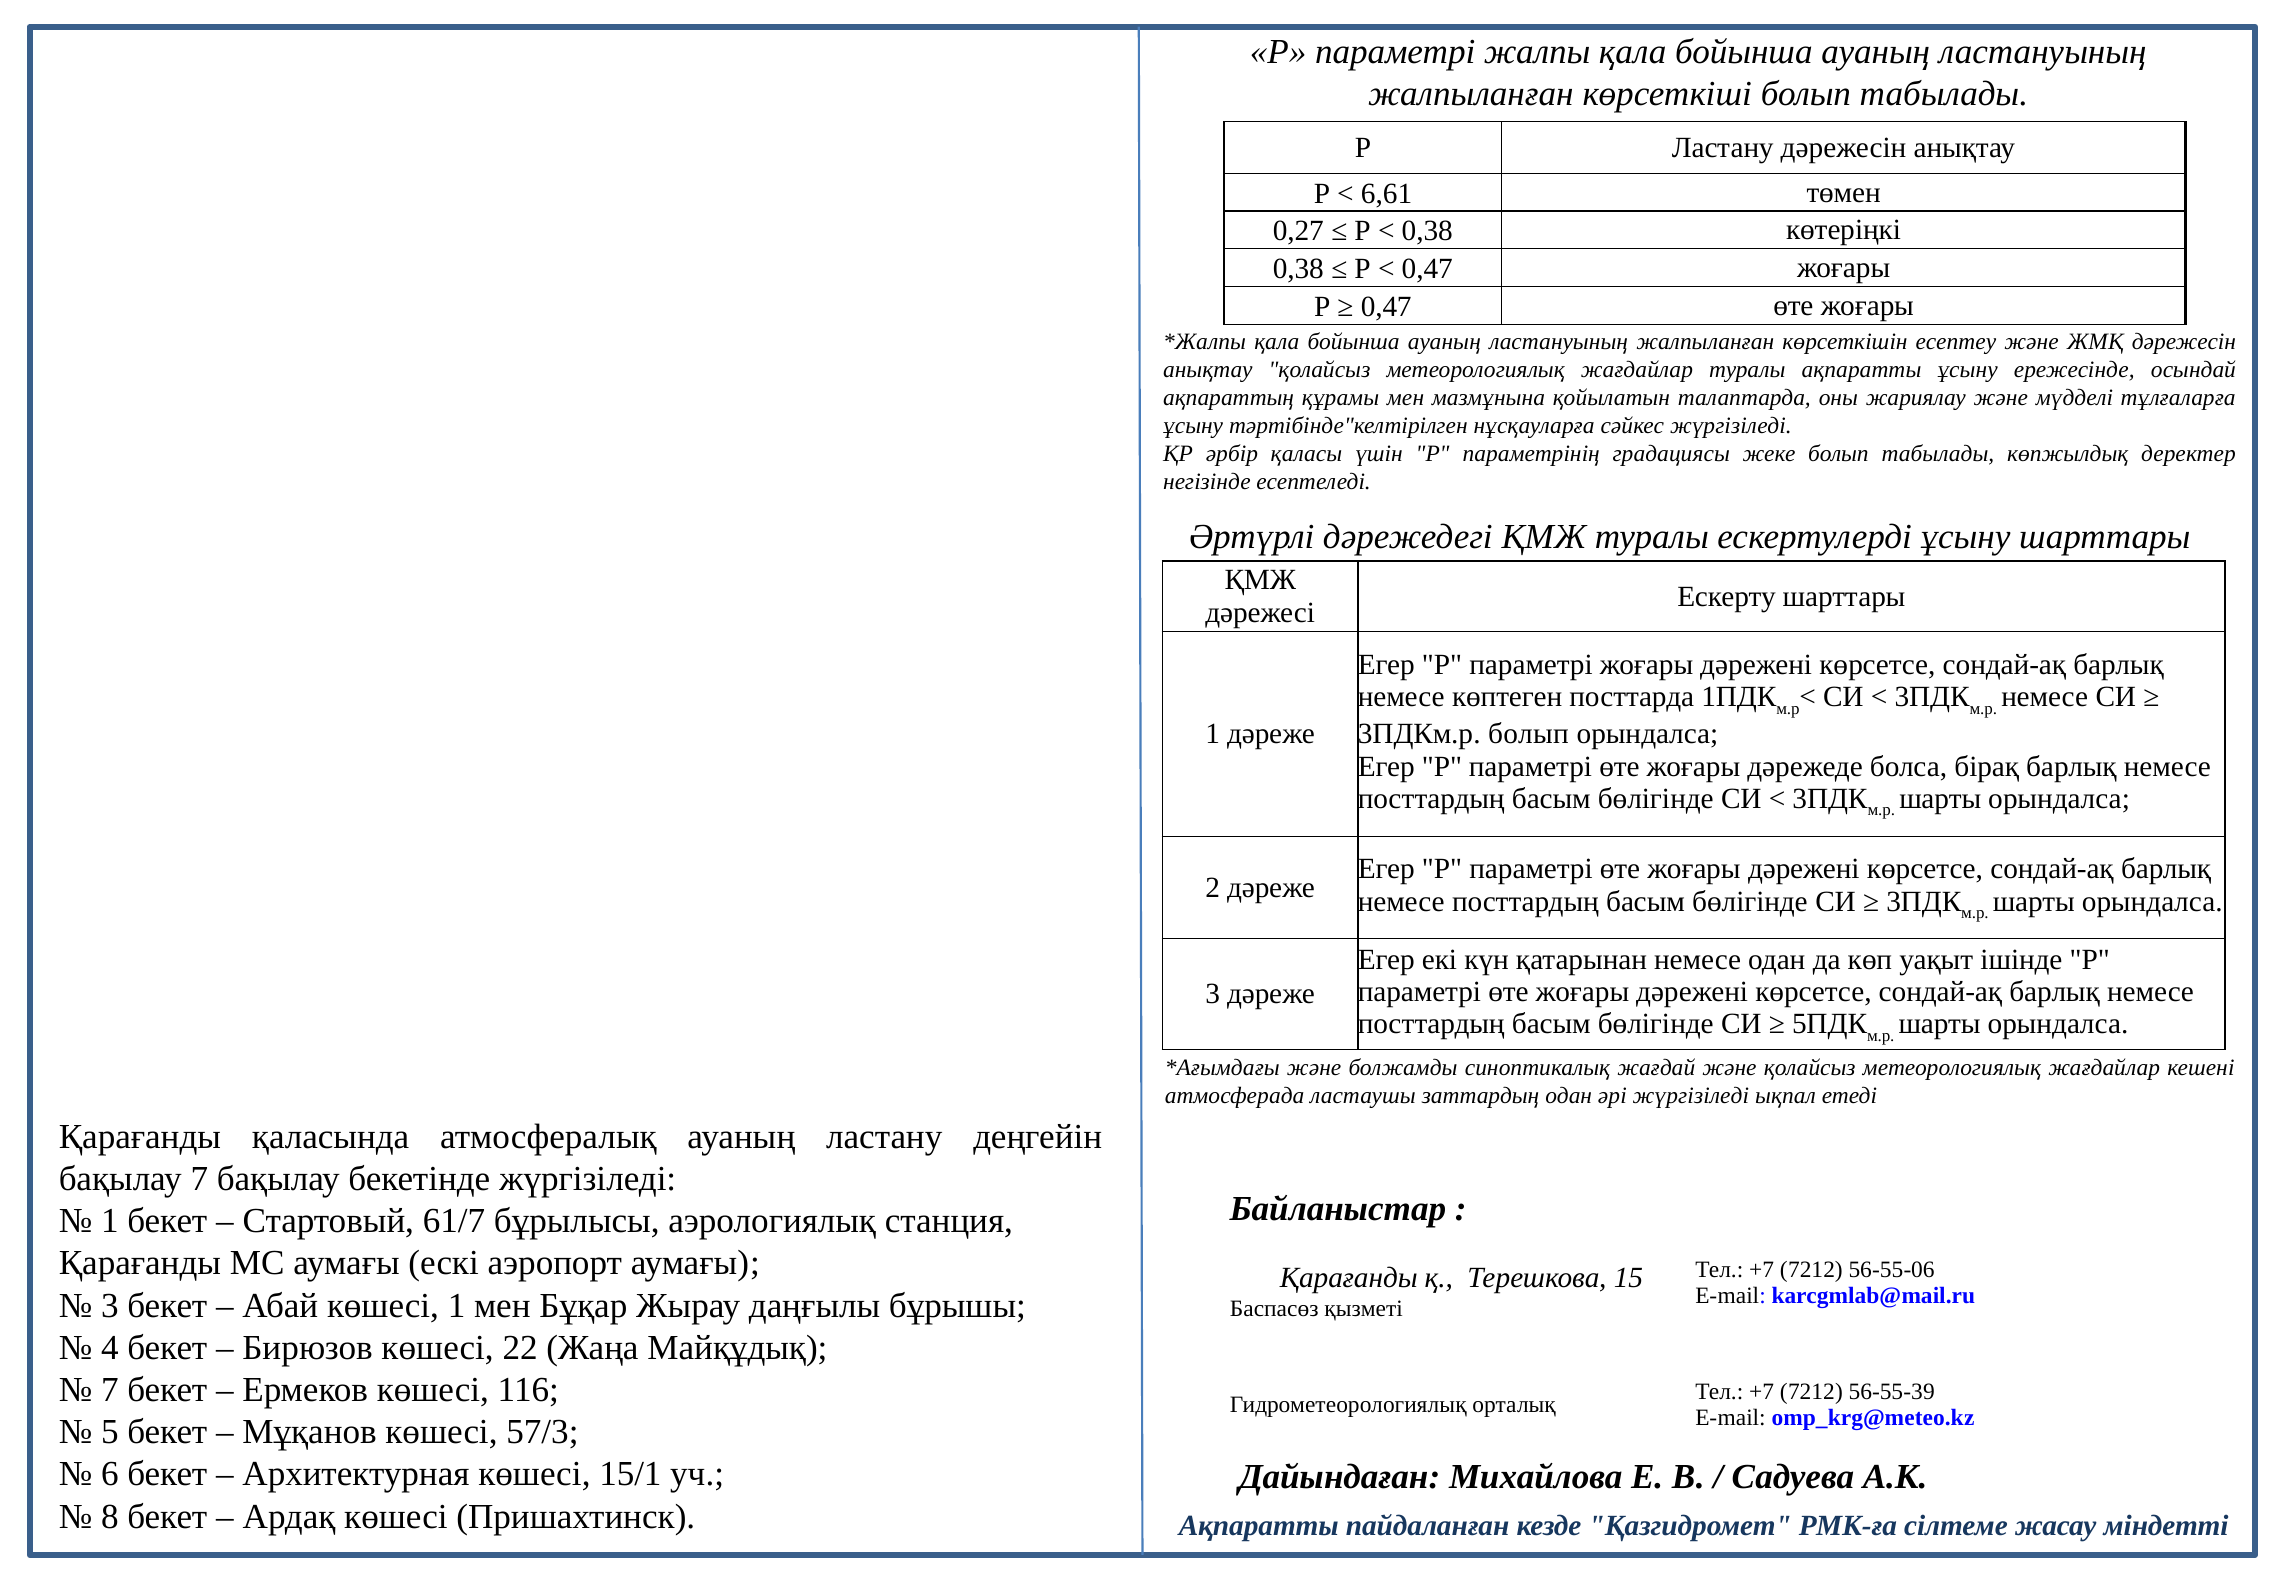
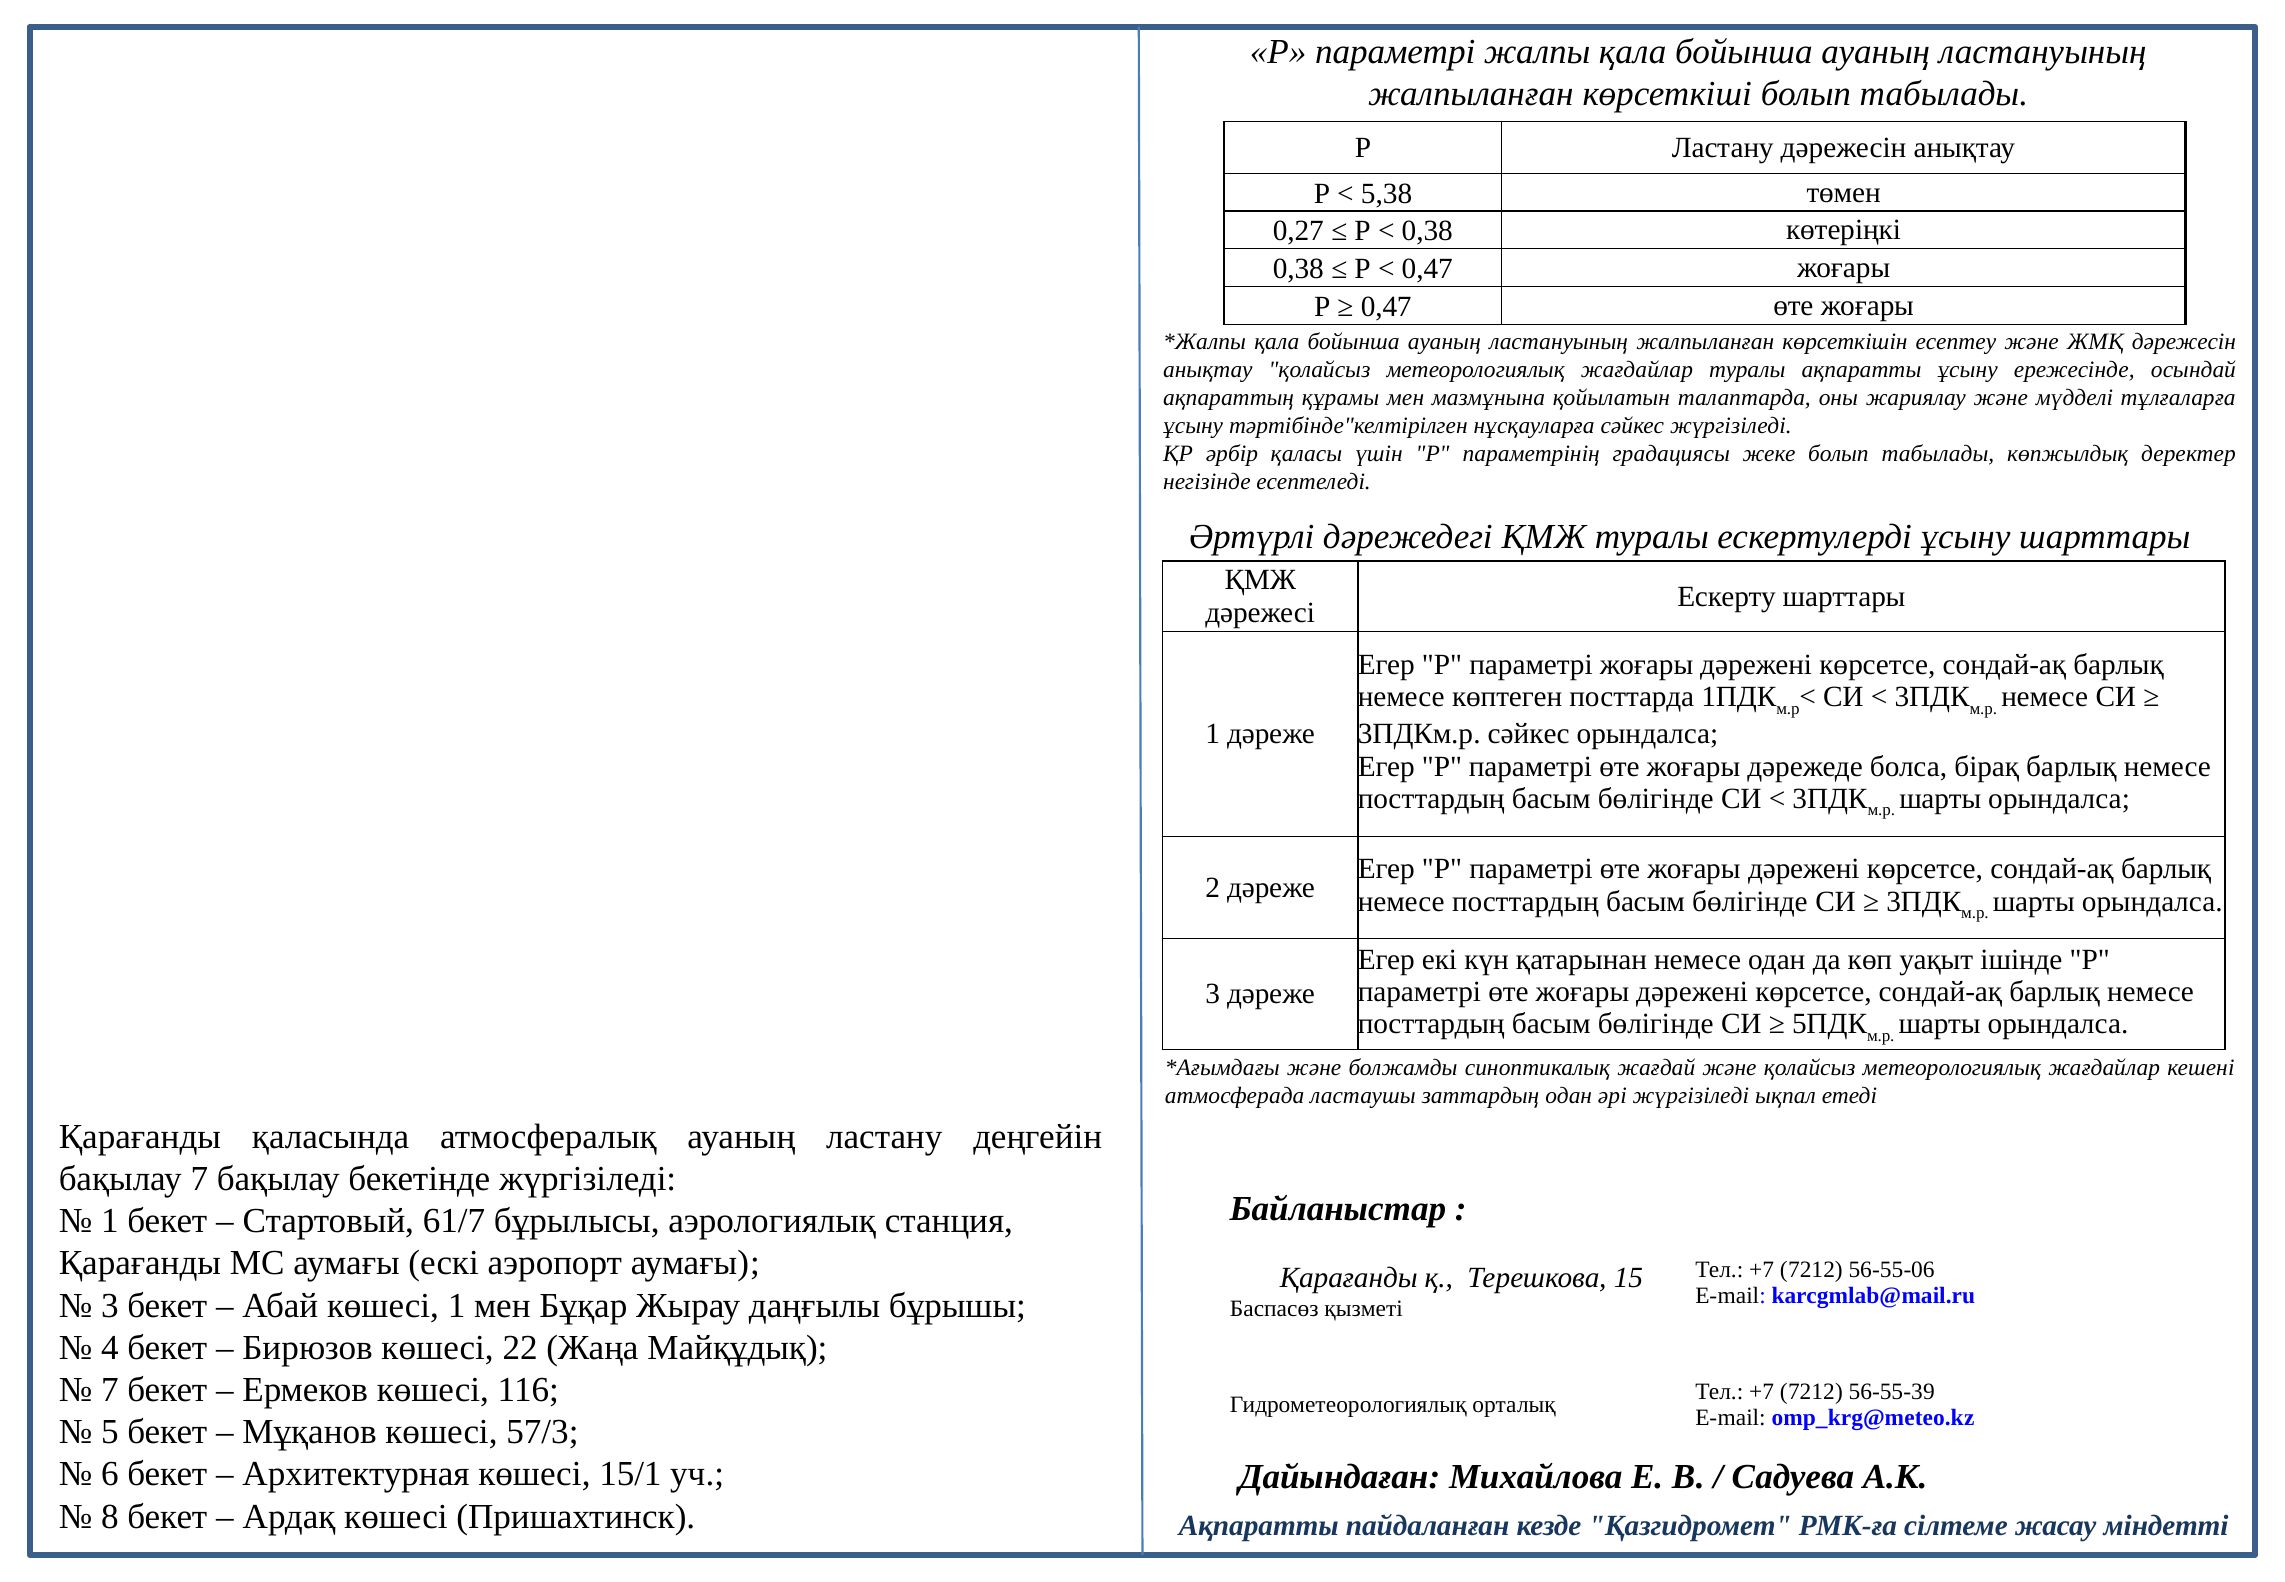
6,61: 6,61 -> 5,38 (1387, 194)
3ПДКм.р болып: болып -> сәйкес (1529, 734)
